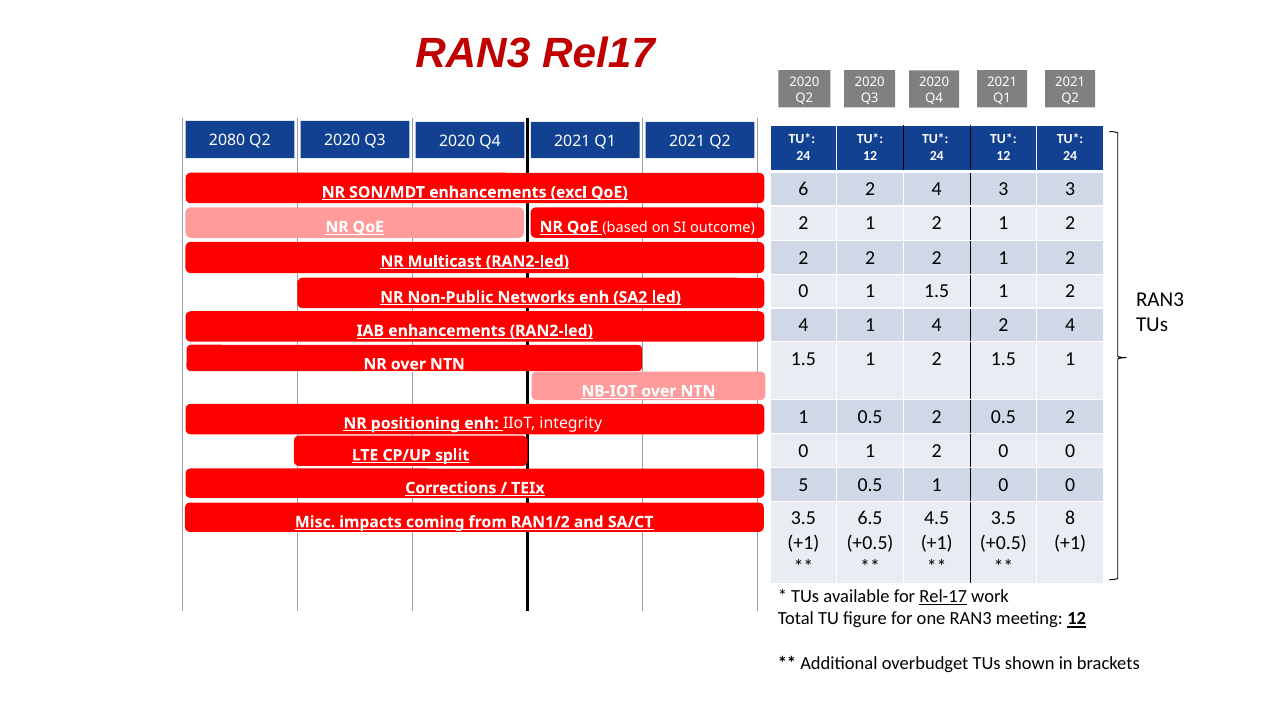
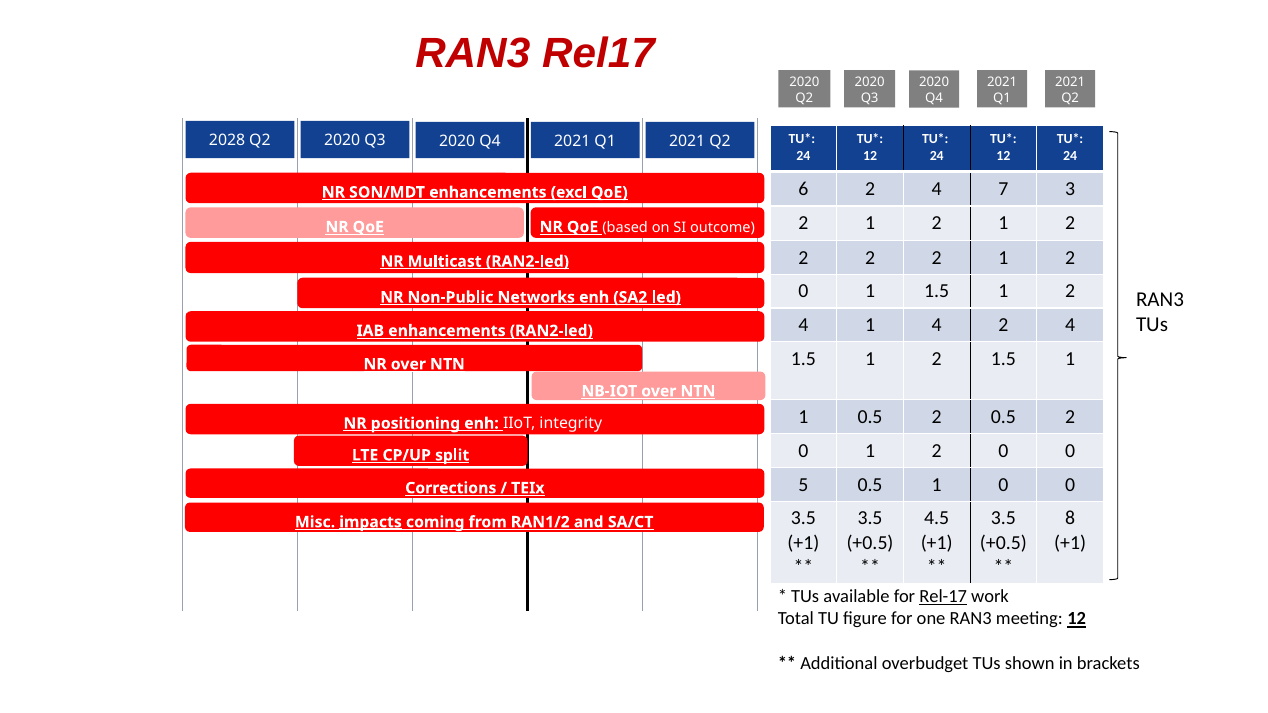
2080: 2080 -> 2028 (227, 141)
4 3: 3 -> 7 (1003, 189)
6.5: 6.5 -> 3.5 (870, 519)
impacts underline: none -> present (371, 522)
